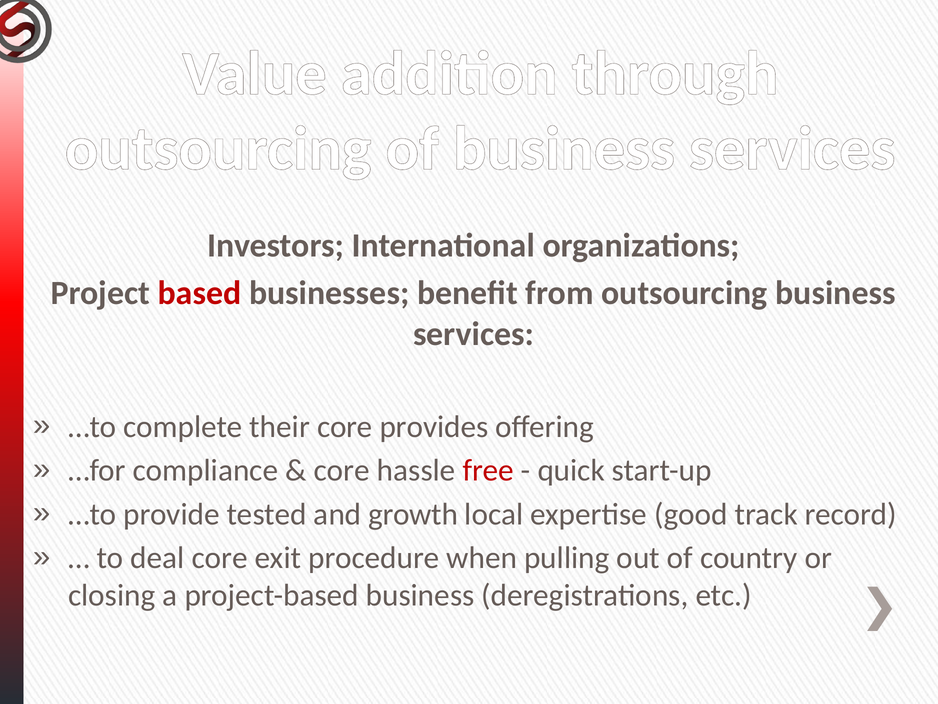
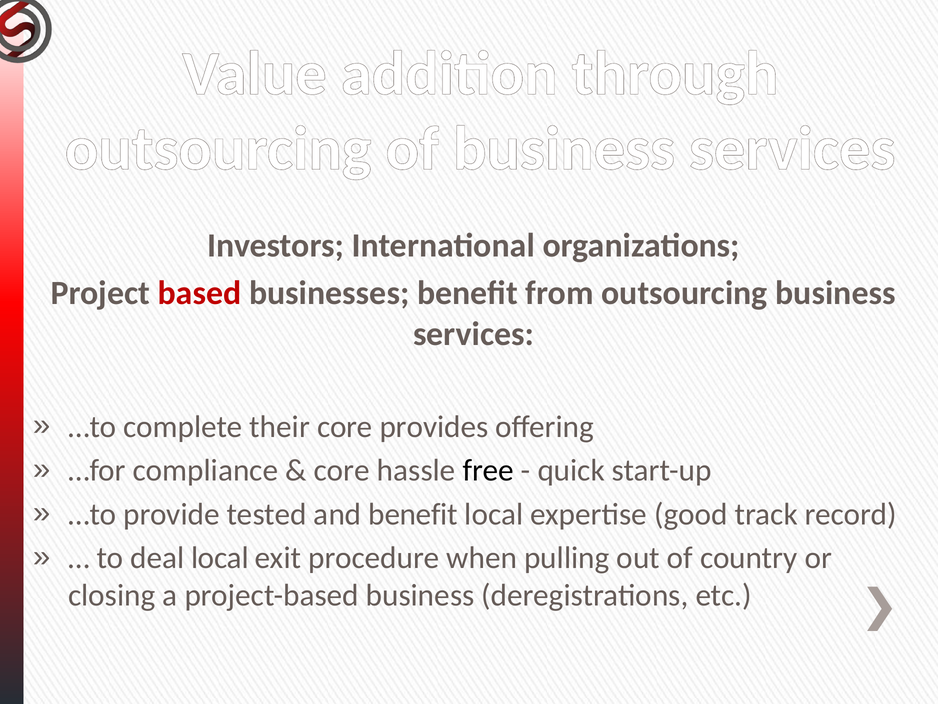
free colour: red -> black (488, 470)
and growth: growth -> benefit (413, 514)
deal core: core -> local (220, 558)
